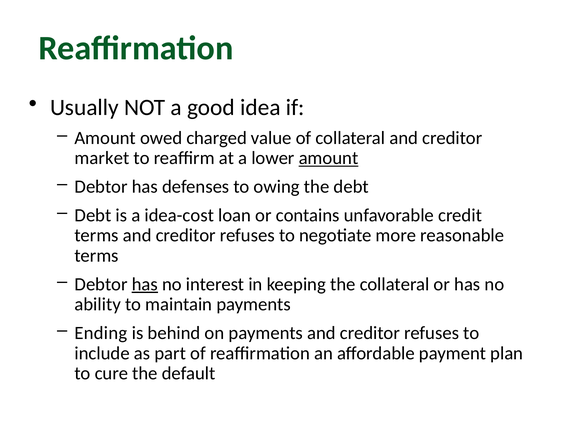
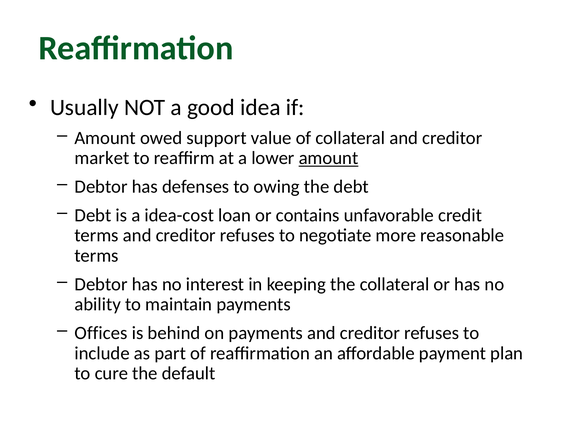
charged: charged -> support (217, 138)
has underline: present -> none (145, 284)
Ending: Ending -> Offices (101, 333)
